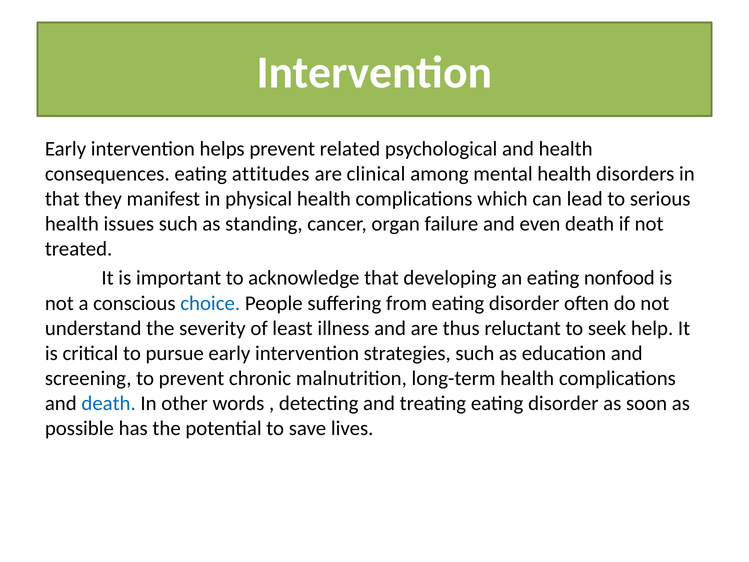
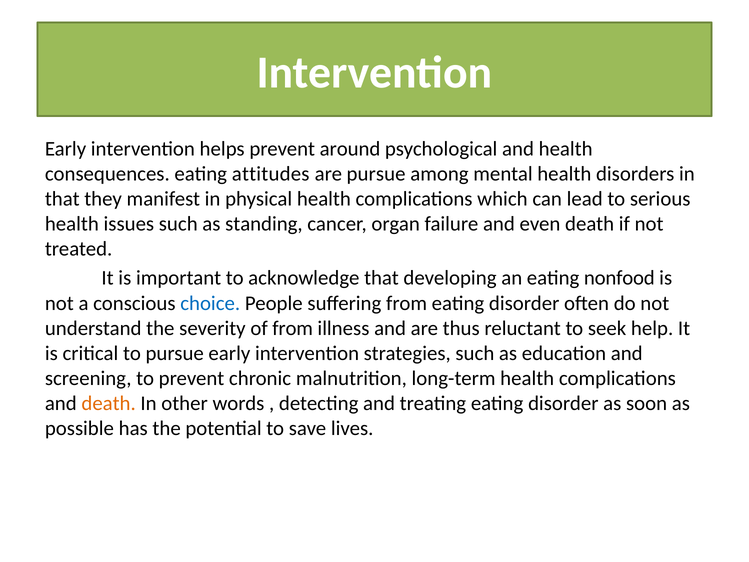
related: related -> around (350, 149)
are clinical: clinical -> pursue (376, 174)
of least: least -> from (293, 328)
death colour: blue -> orange (109, 403)
